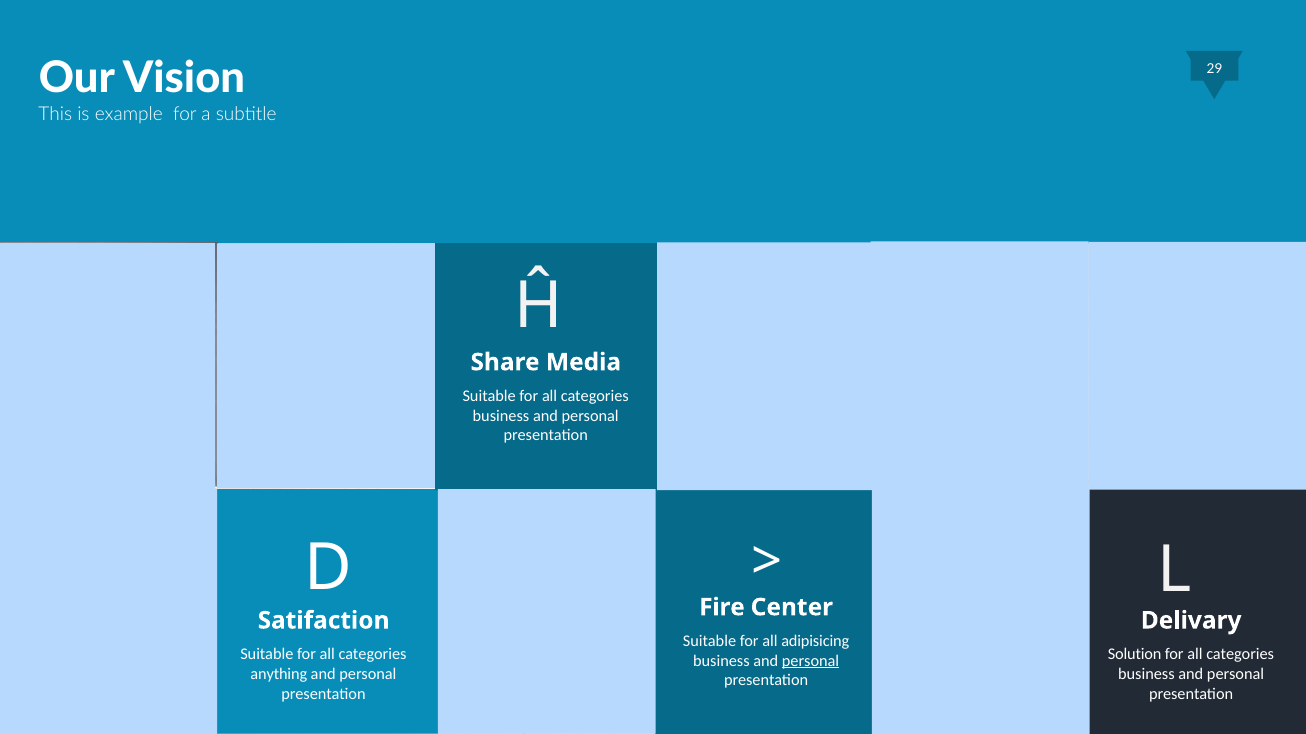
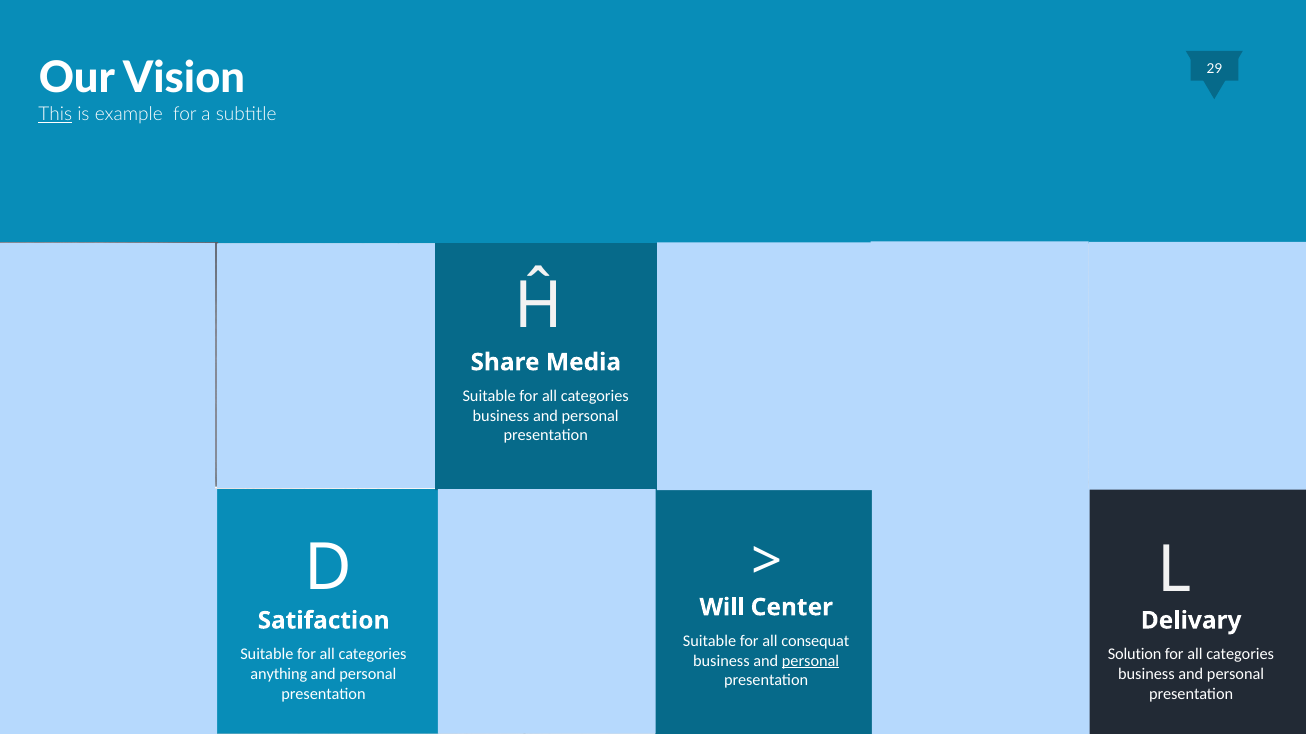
This underline: none -> present (55, 115)
Fire: Fire -> Will (722, 608)
adipisicing: adipisicing -> consequat (815, 642)
